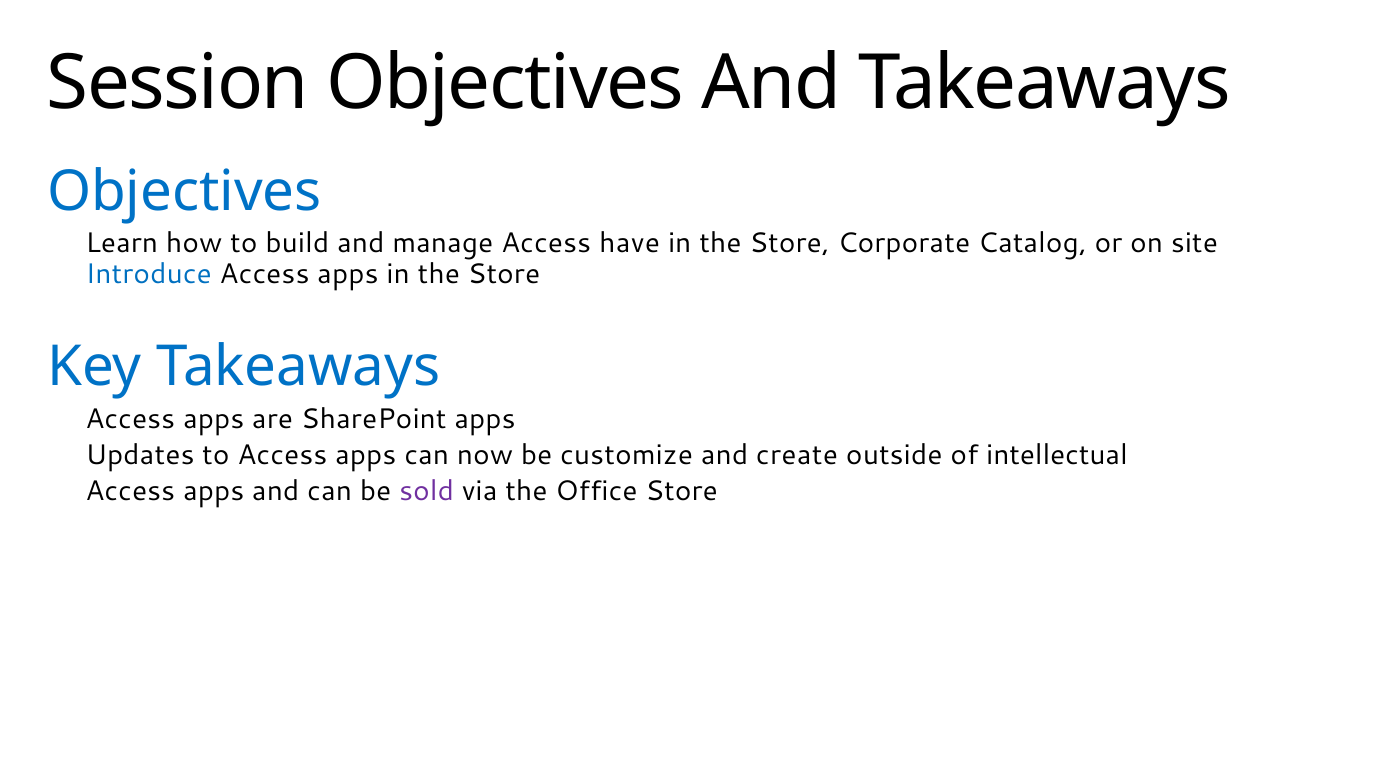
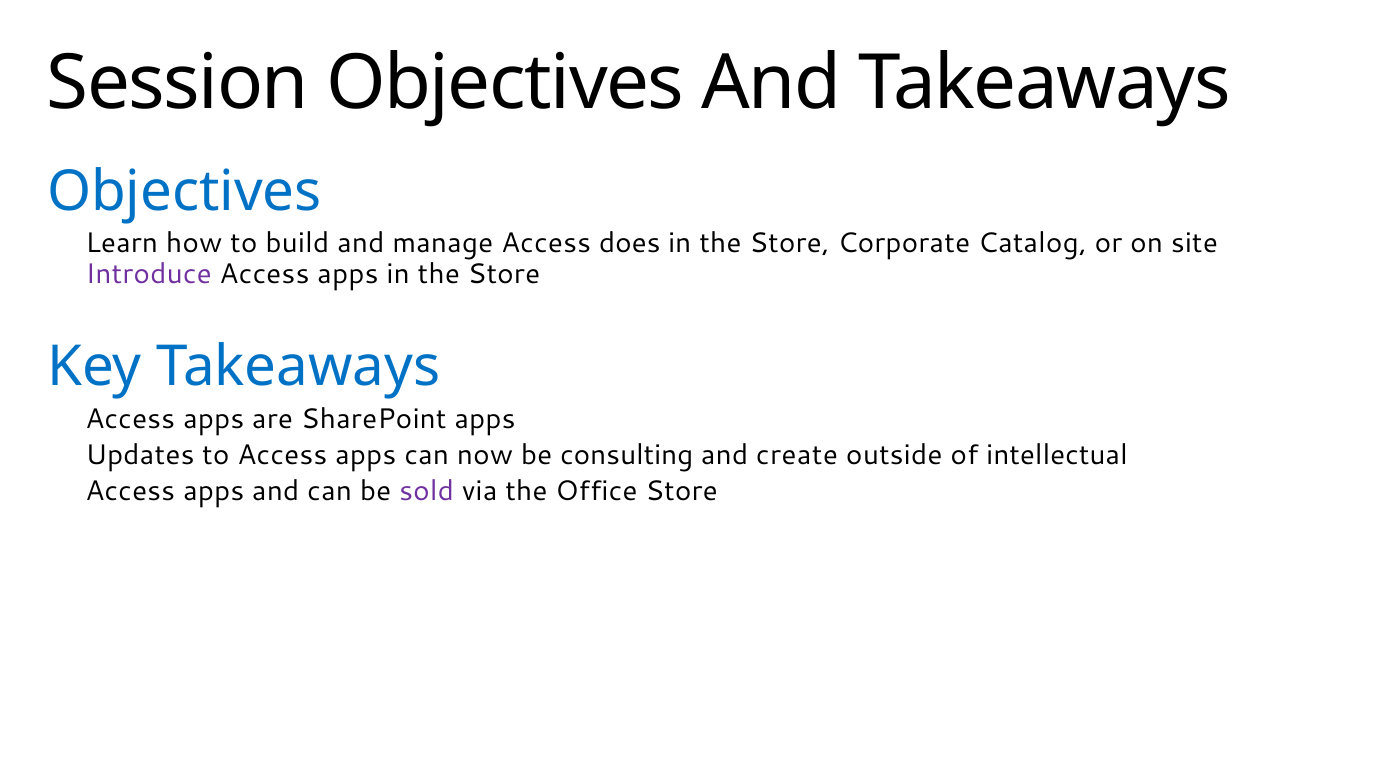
have: have -> does (630, 244)
Introduce colour: blue -> purple (149, 274)
customize: customize -> consulting (627, 455)
